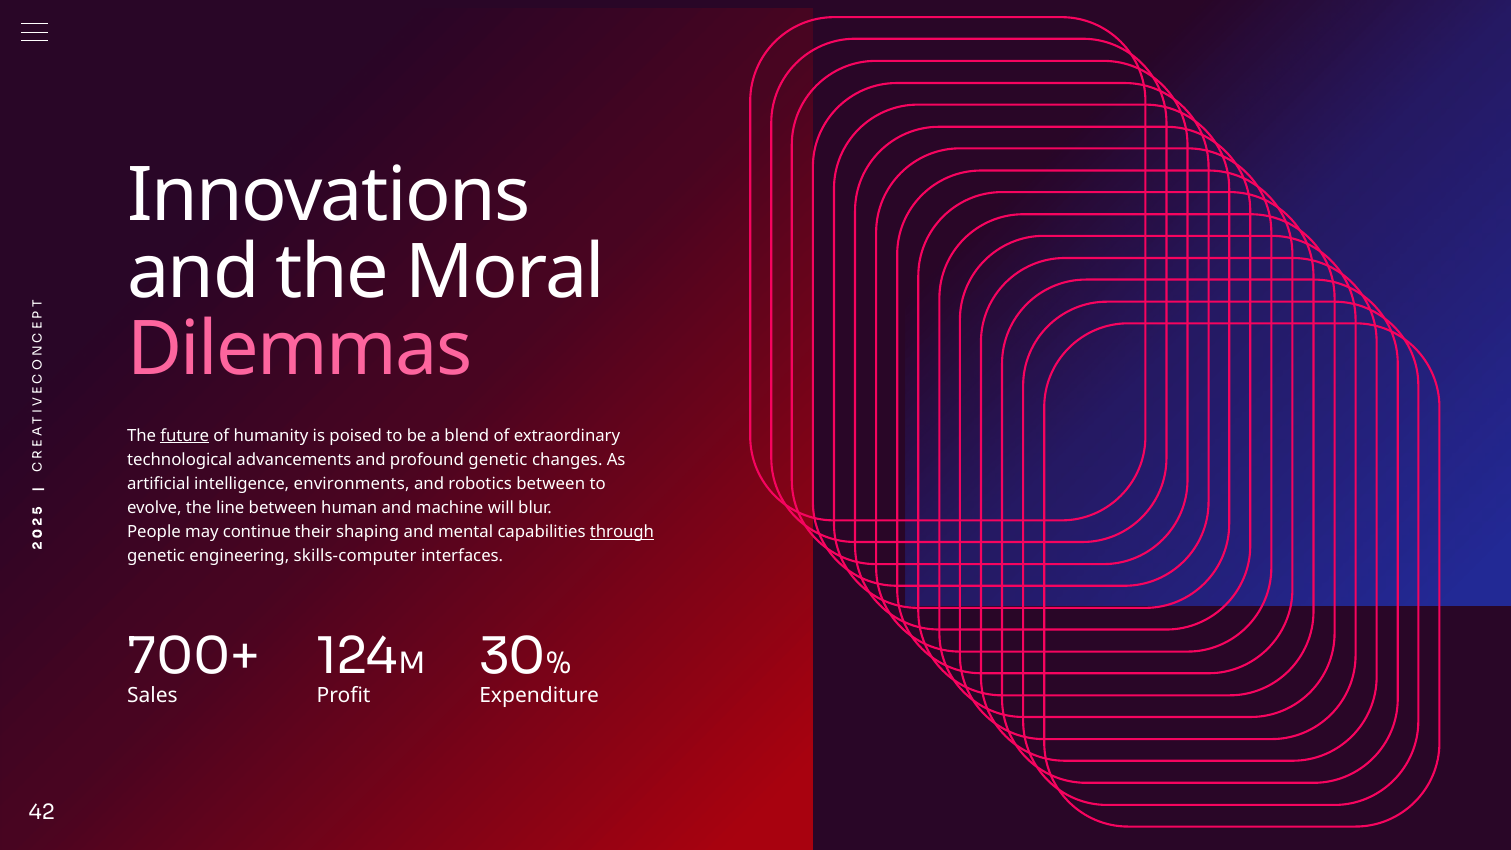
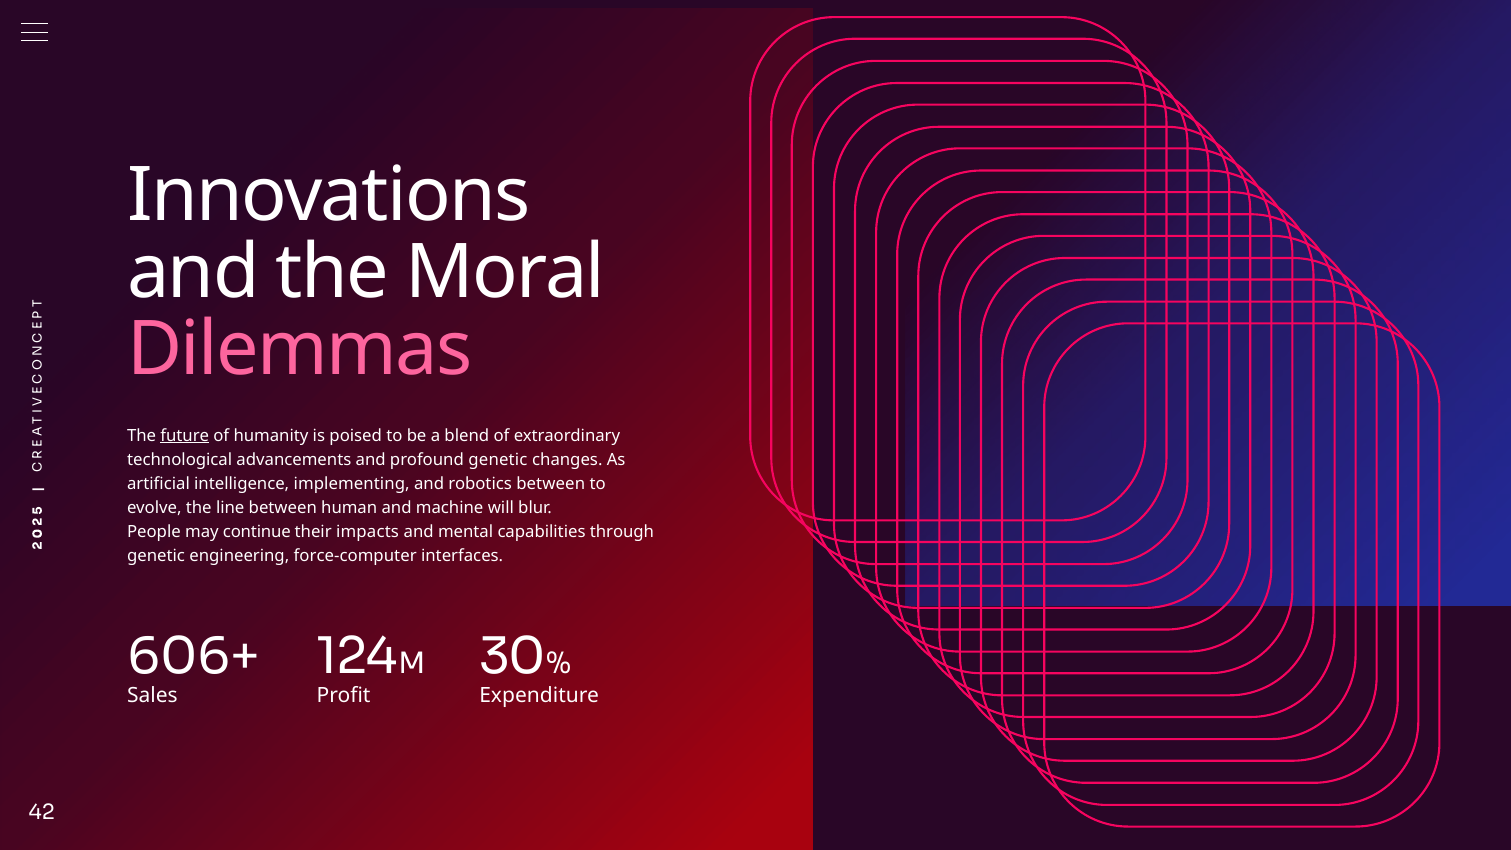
environments: environments -> implementing (352, 484)
shaping: shaping -> impacts (368, 532)
through underline: present -> none (622, 532)
skills-computer: skills-computer -> force-computer (355, 556)
700+: 700+ -> 606+ (194, 657)
